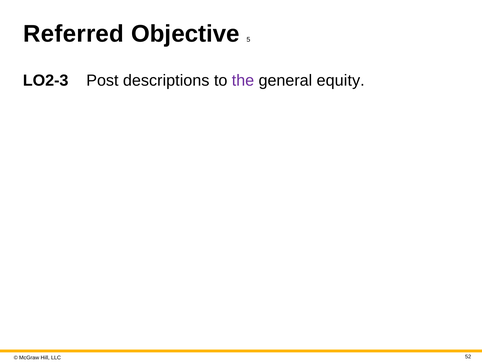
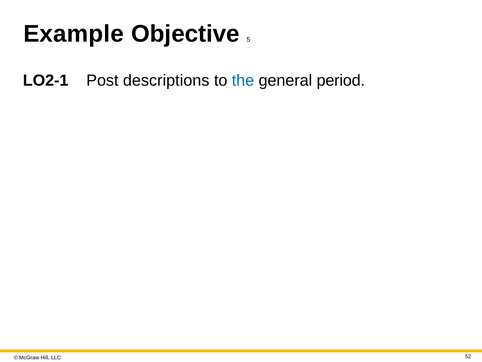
Referred: Referred -> Example (74, 34)
LO2-3: LO2-3 -> LO2-1 (46, 80)
the colour: purple -> blue (243, 80)
equity: equity -> period (341, 80)
